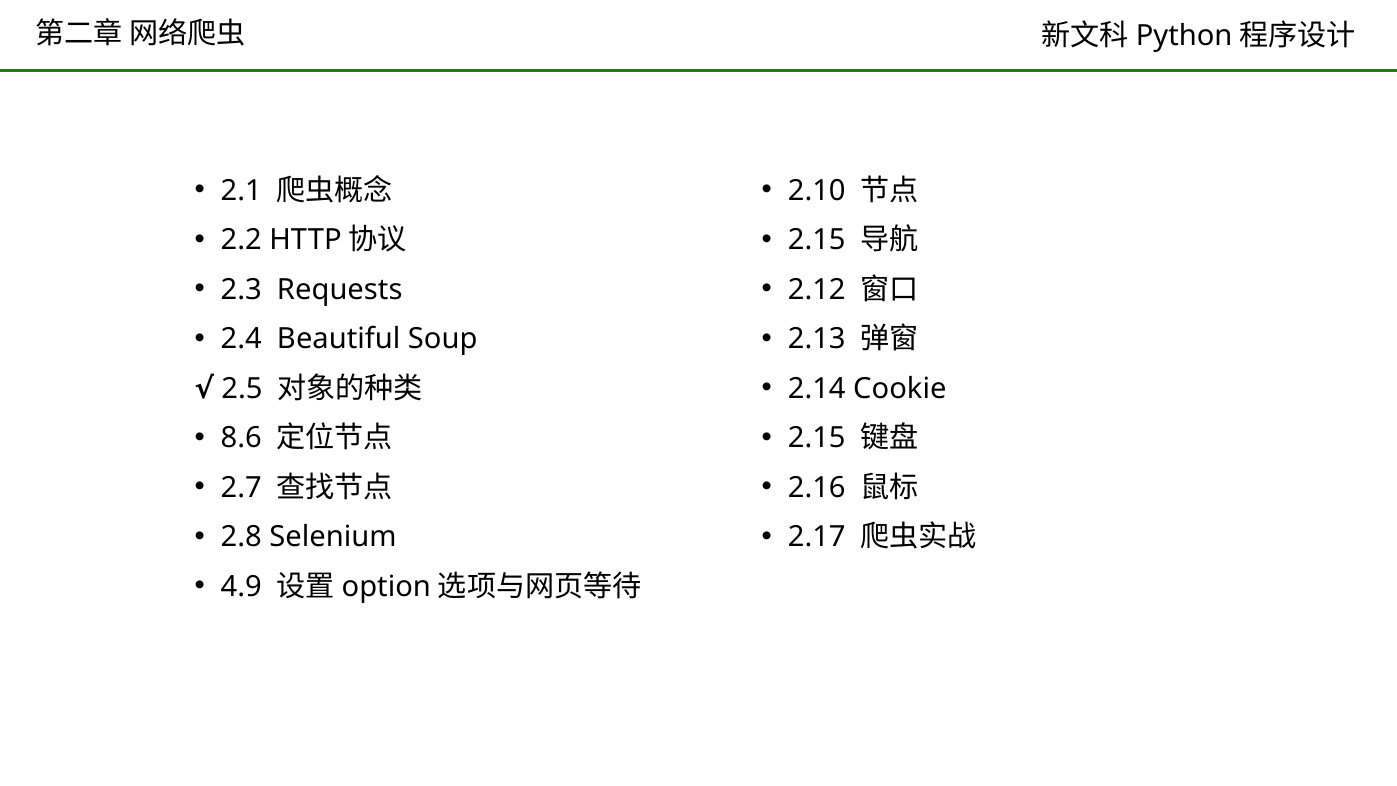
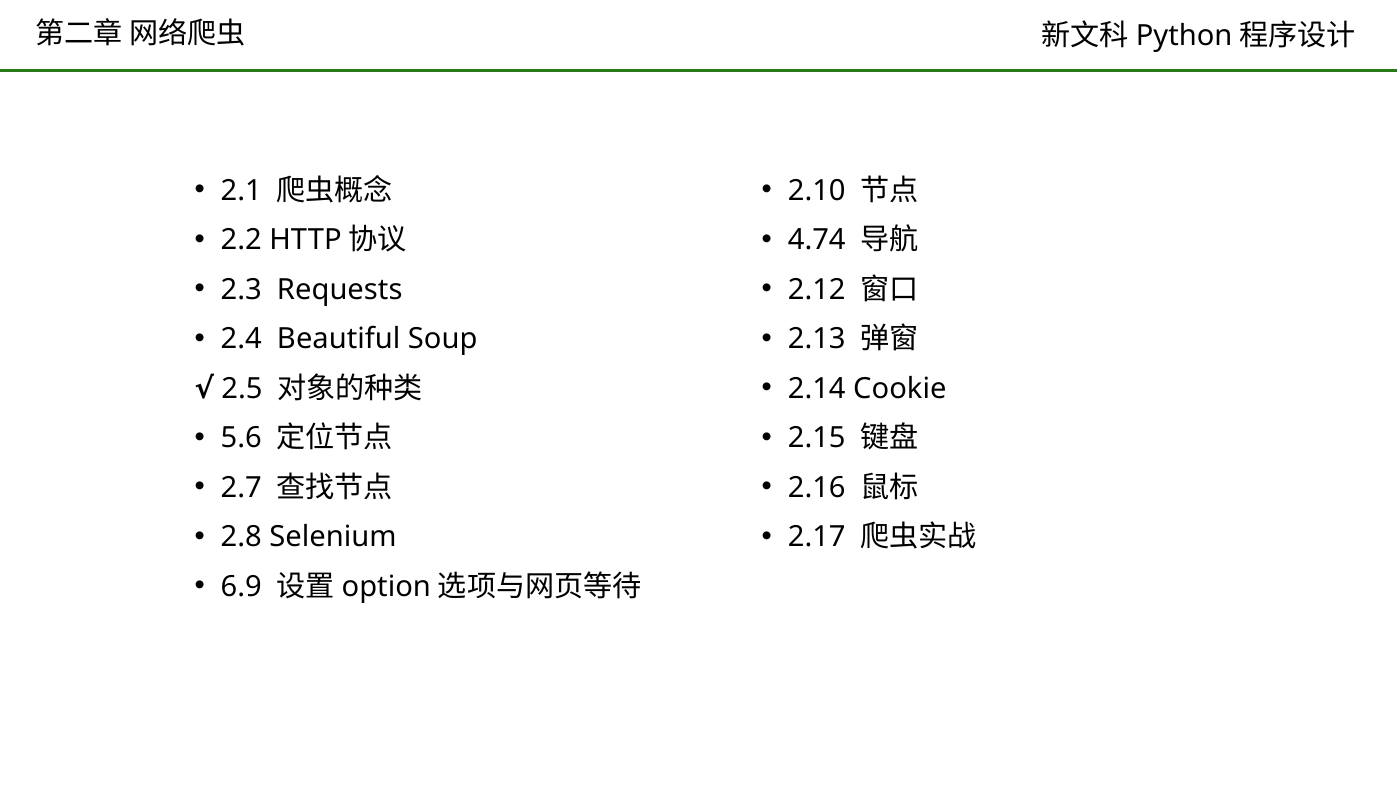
2.15: 2.15 -> 4.74 (817, 240)
8.6: 8.6 -> 5.6 (241, 438)
4.9: 4.9 -> 6.9 (241, 587)
